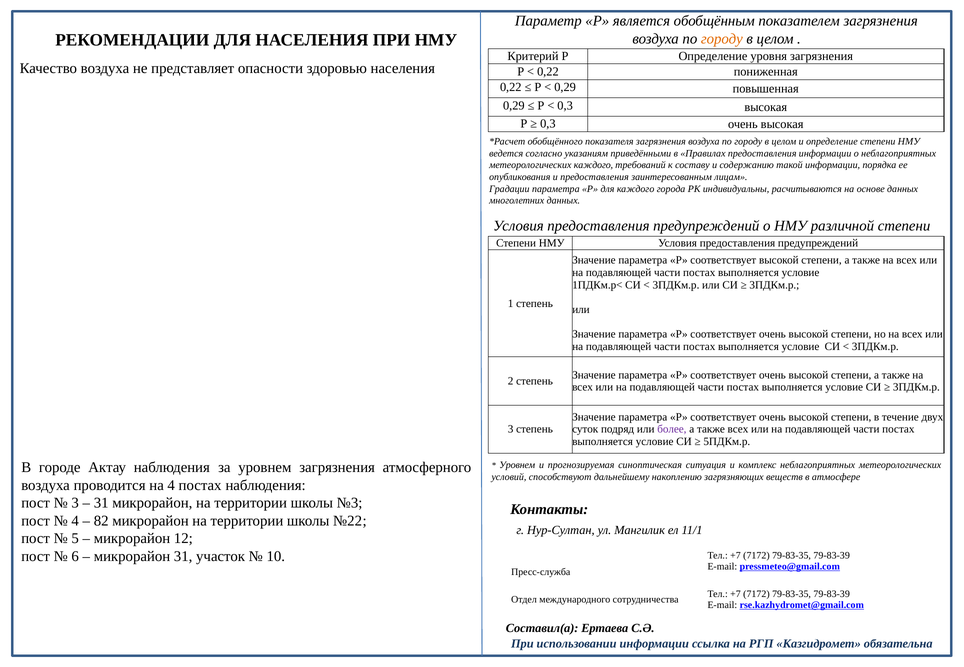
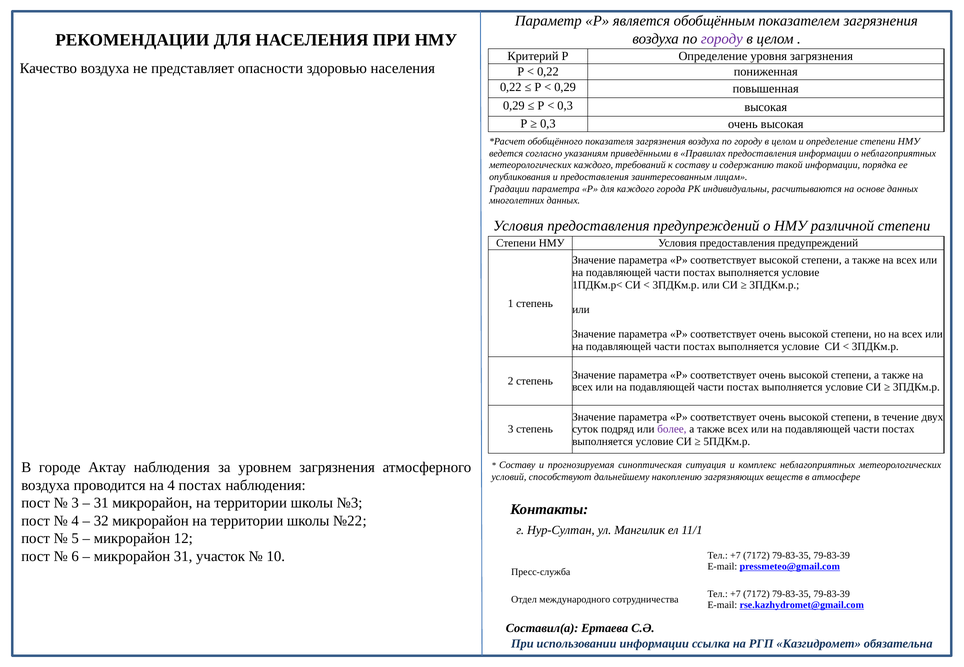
городу colour: orange -> purple (722, 39)
Уровнем: Уровнем -> Составу (517, 465)
82: 82 -> 32 (101, 521)
